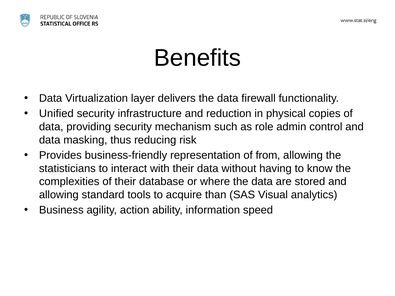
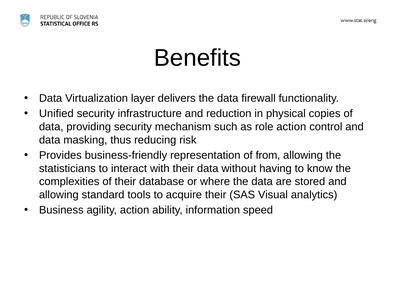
role admin: admin -> action (291, 127)
acquire than: than -> their (216, 195)
